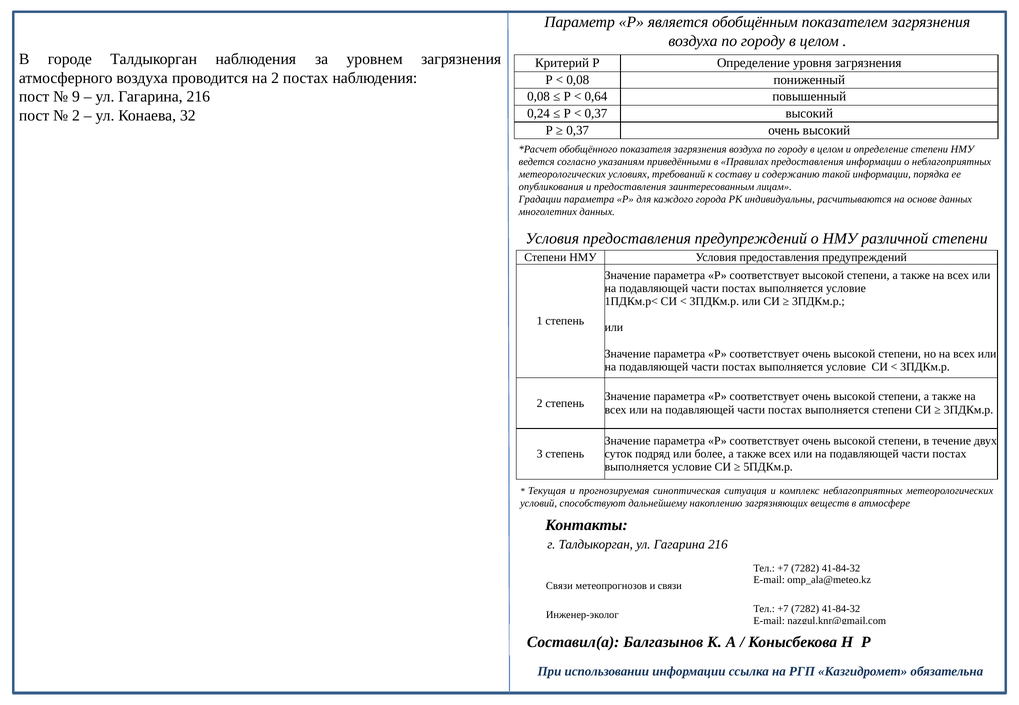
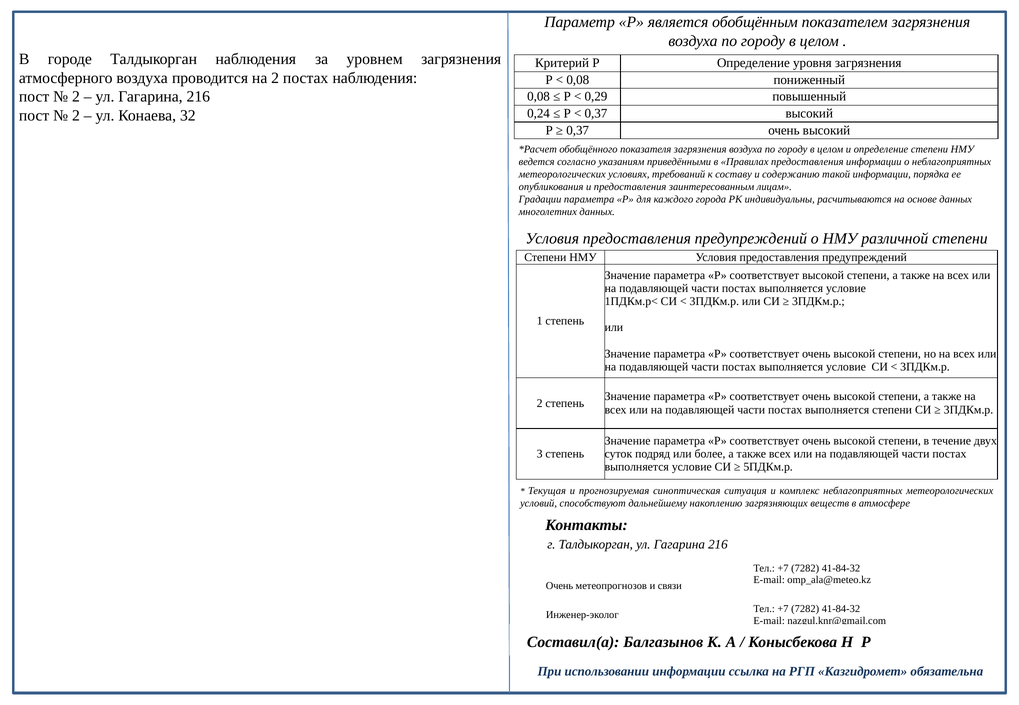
9: 9 -> 2 (76, 97)
0,64: 0,64 -> 0,29 (596, 97)
Связи: Связи -> Очень (560, 586)
